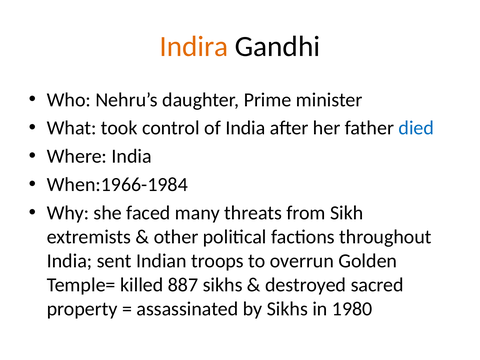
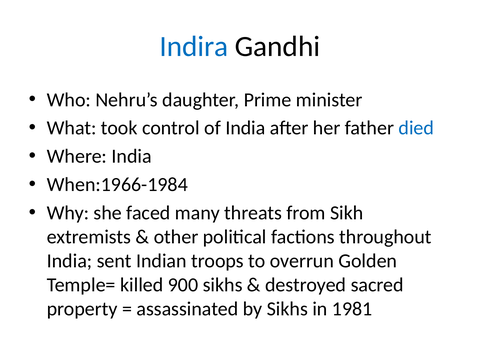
Indira colour: orange -> blue (194, 46)
887: 887 -> 900 (183, 285)
1980: 1980 -> 1981 (352, 309)
